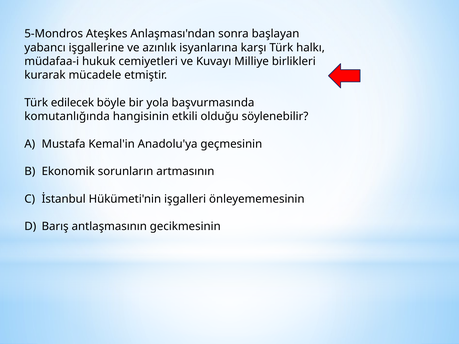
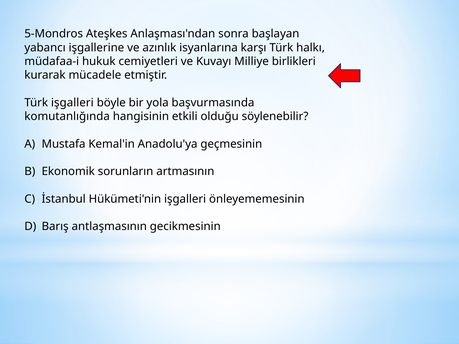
Türk edilecek: edilecek -> işgalleri (72, 103)
